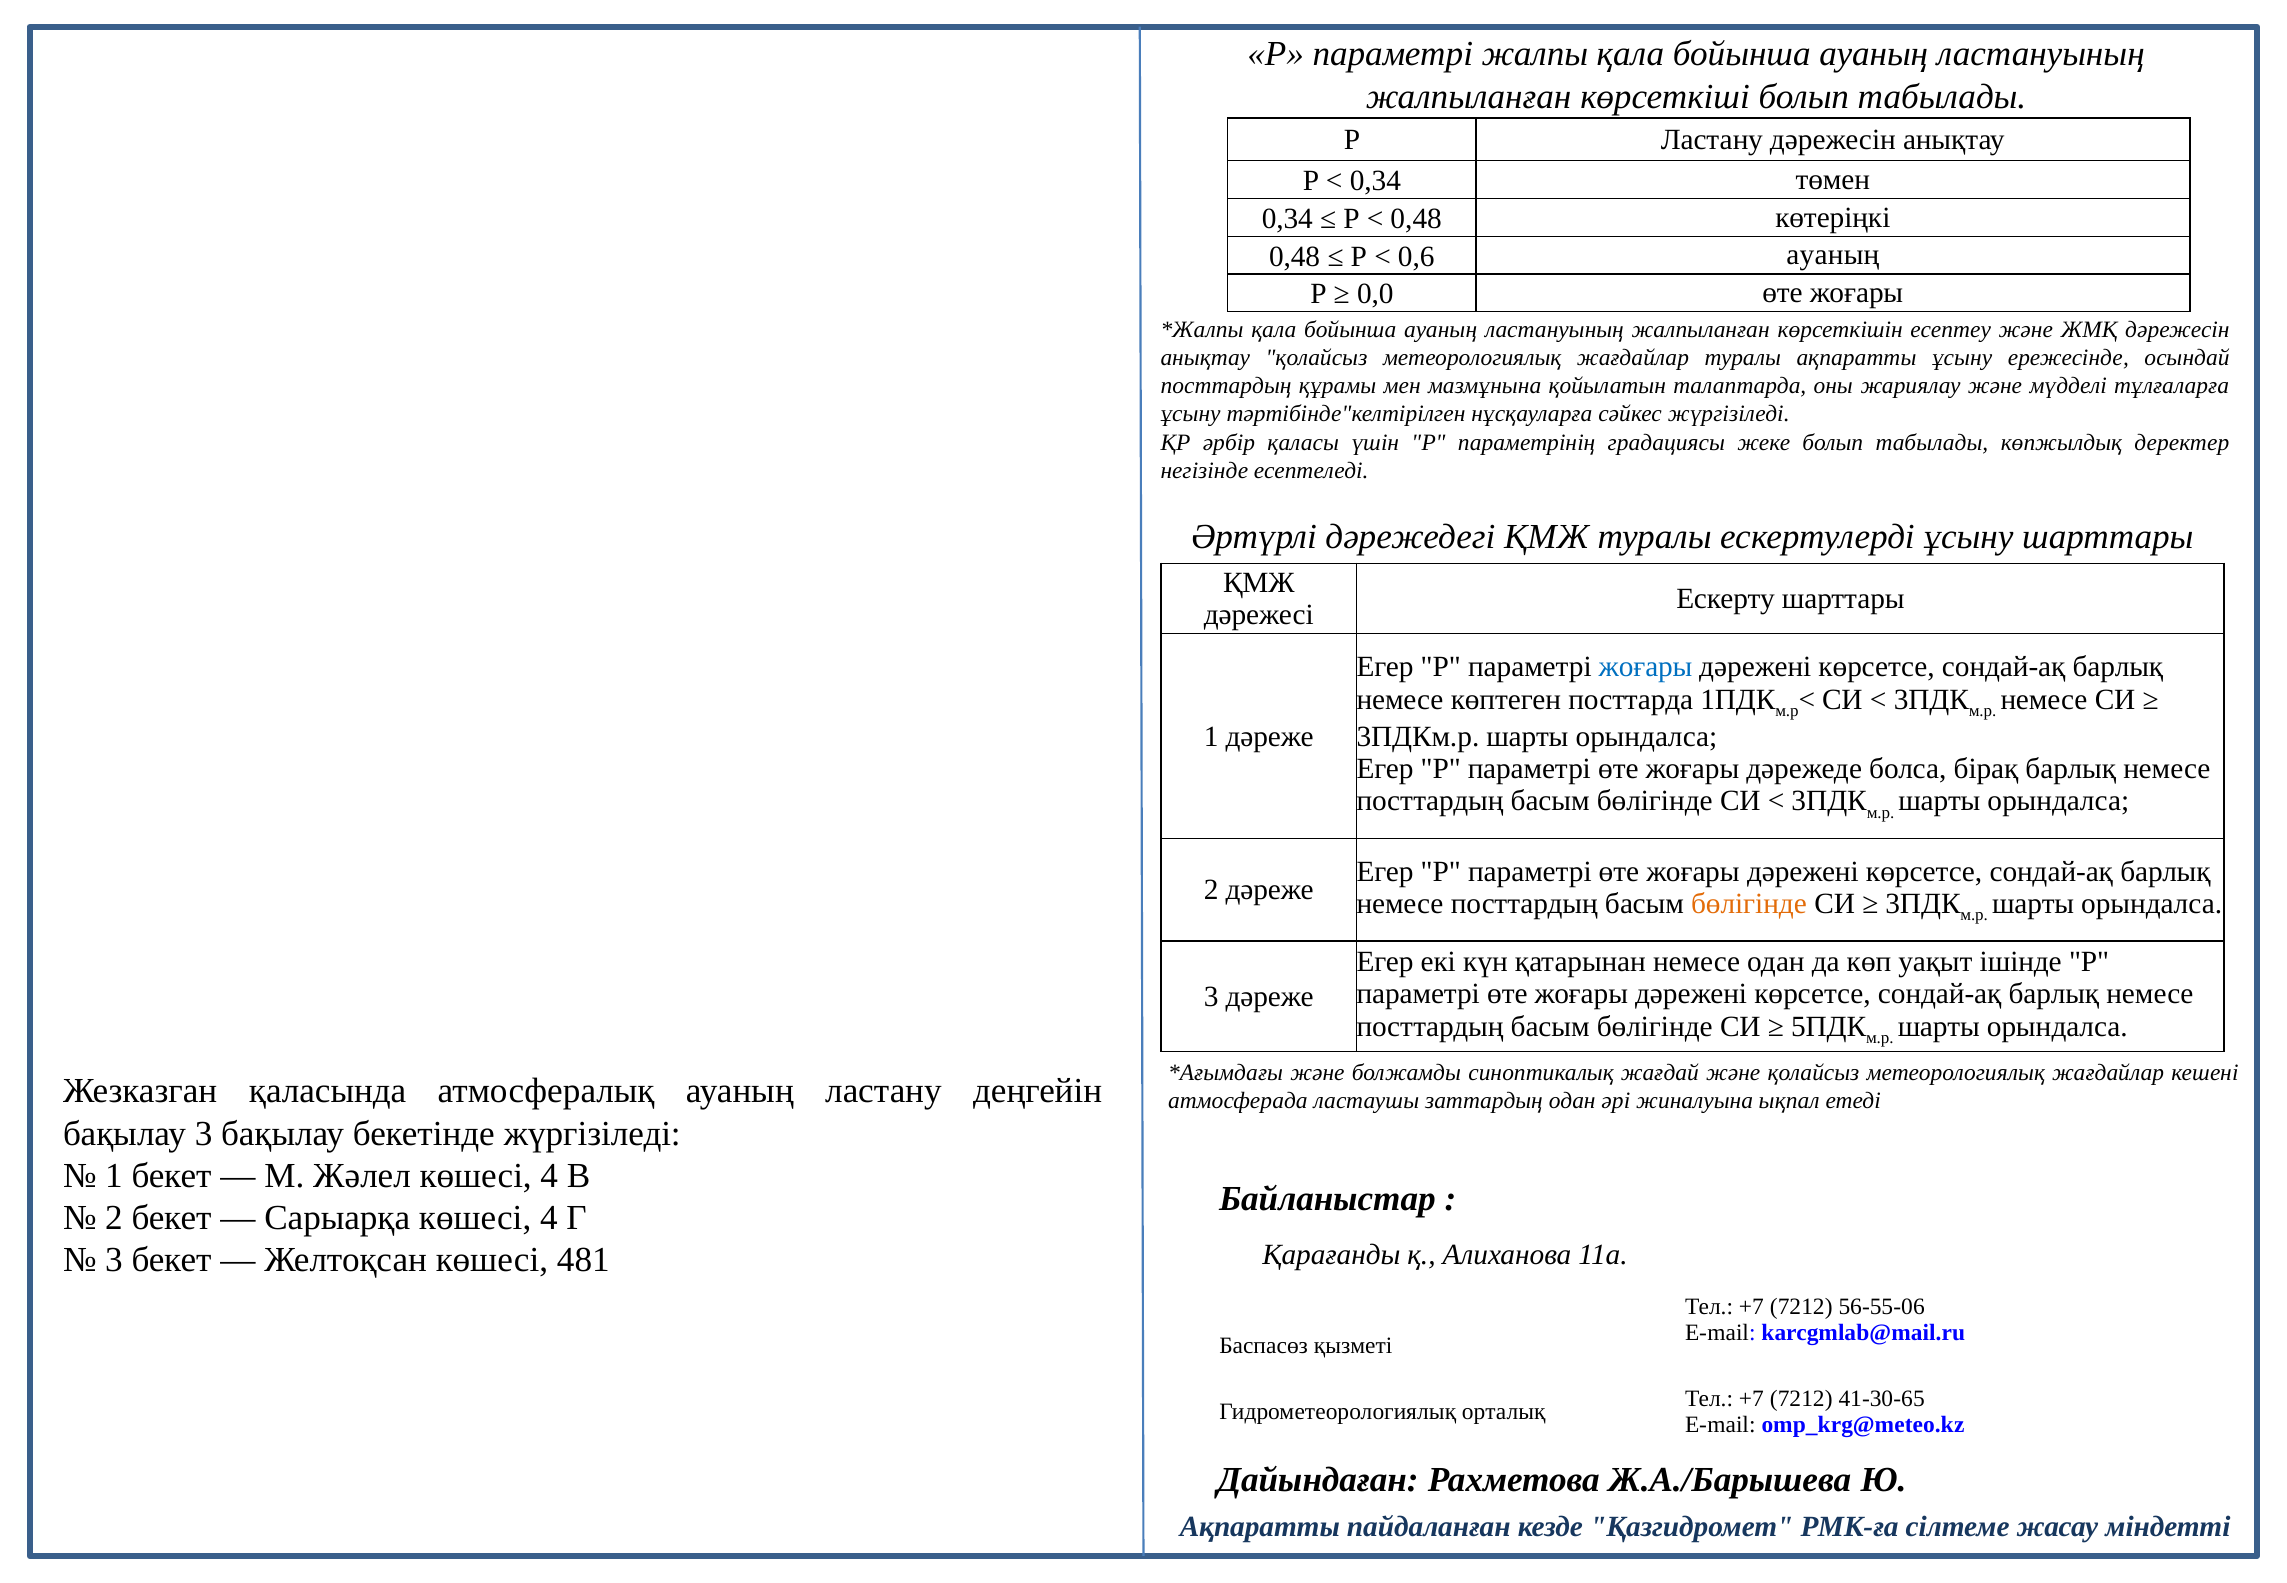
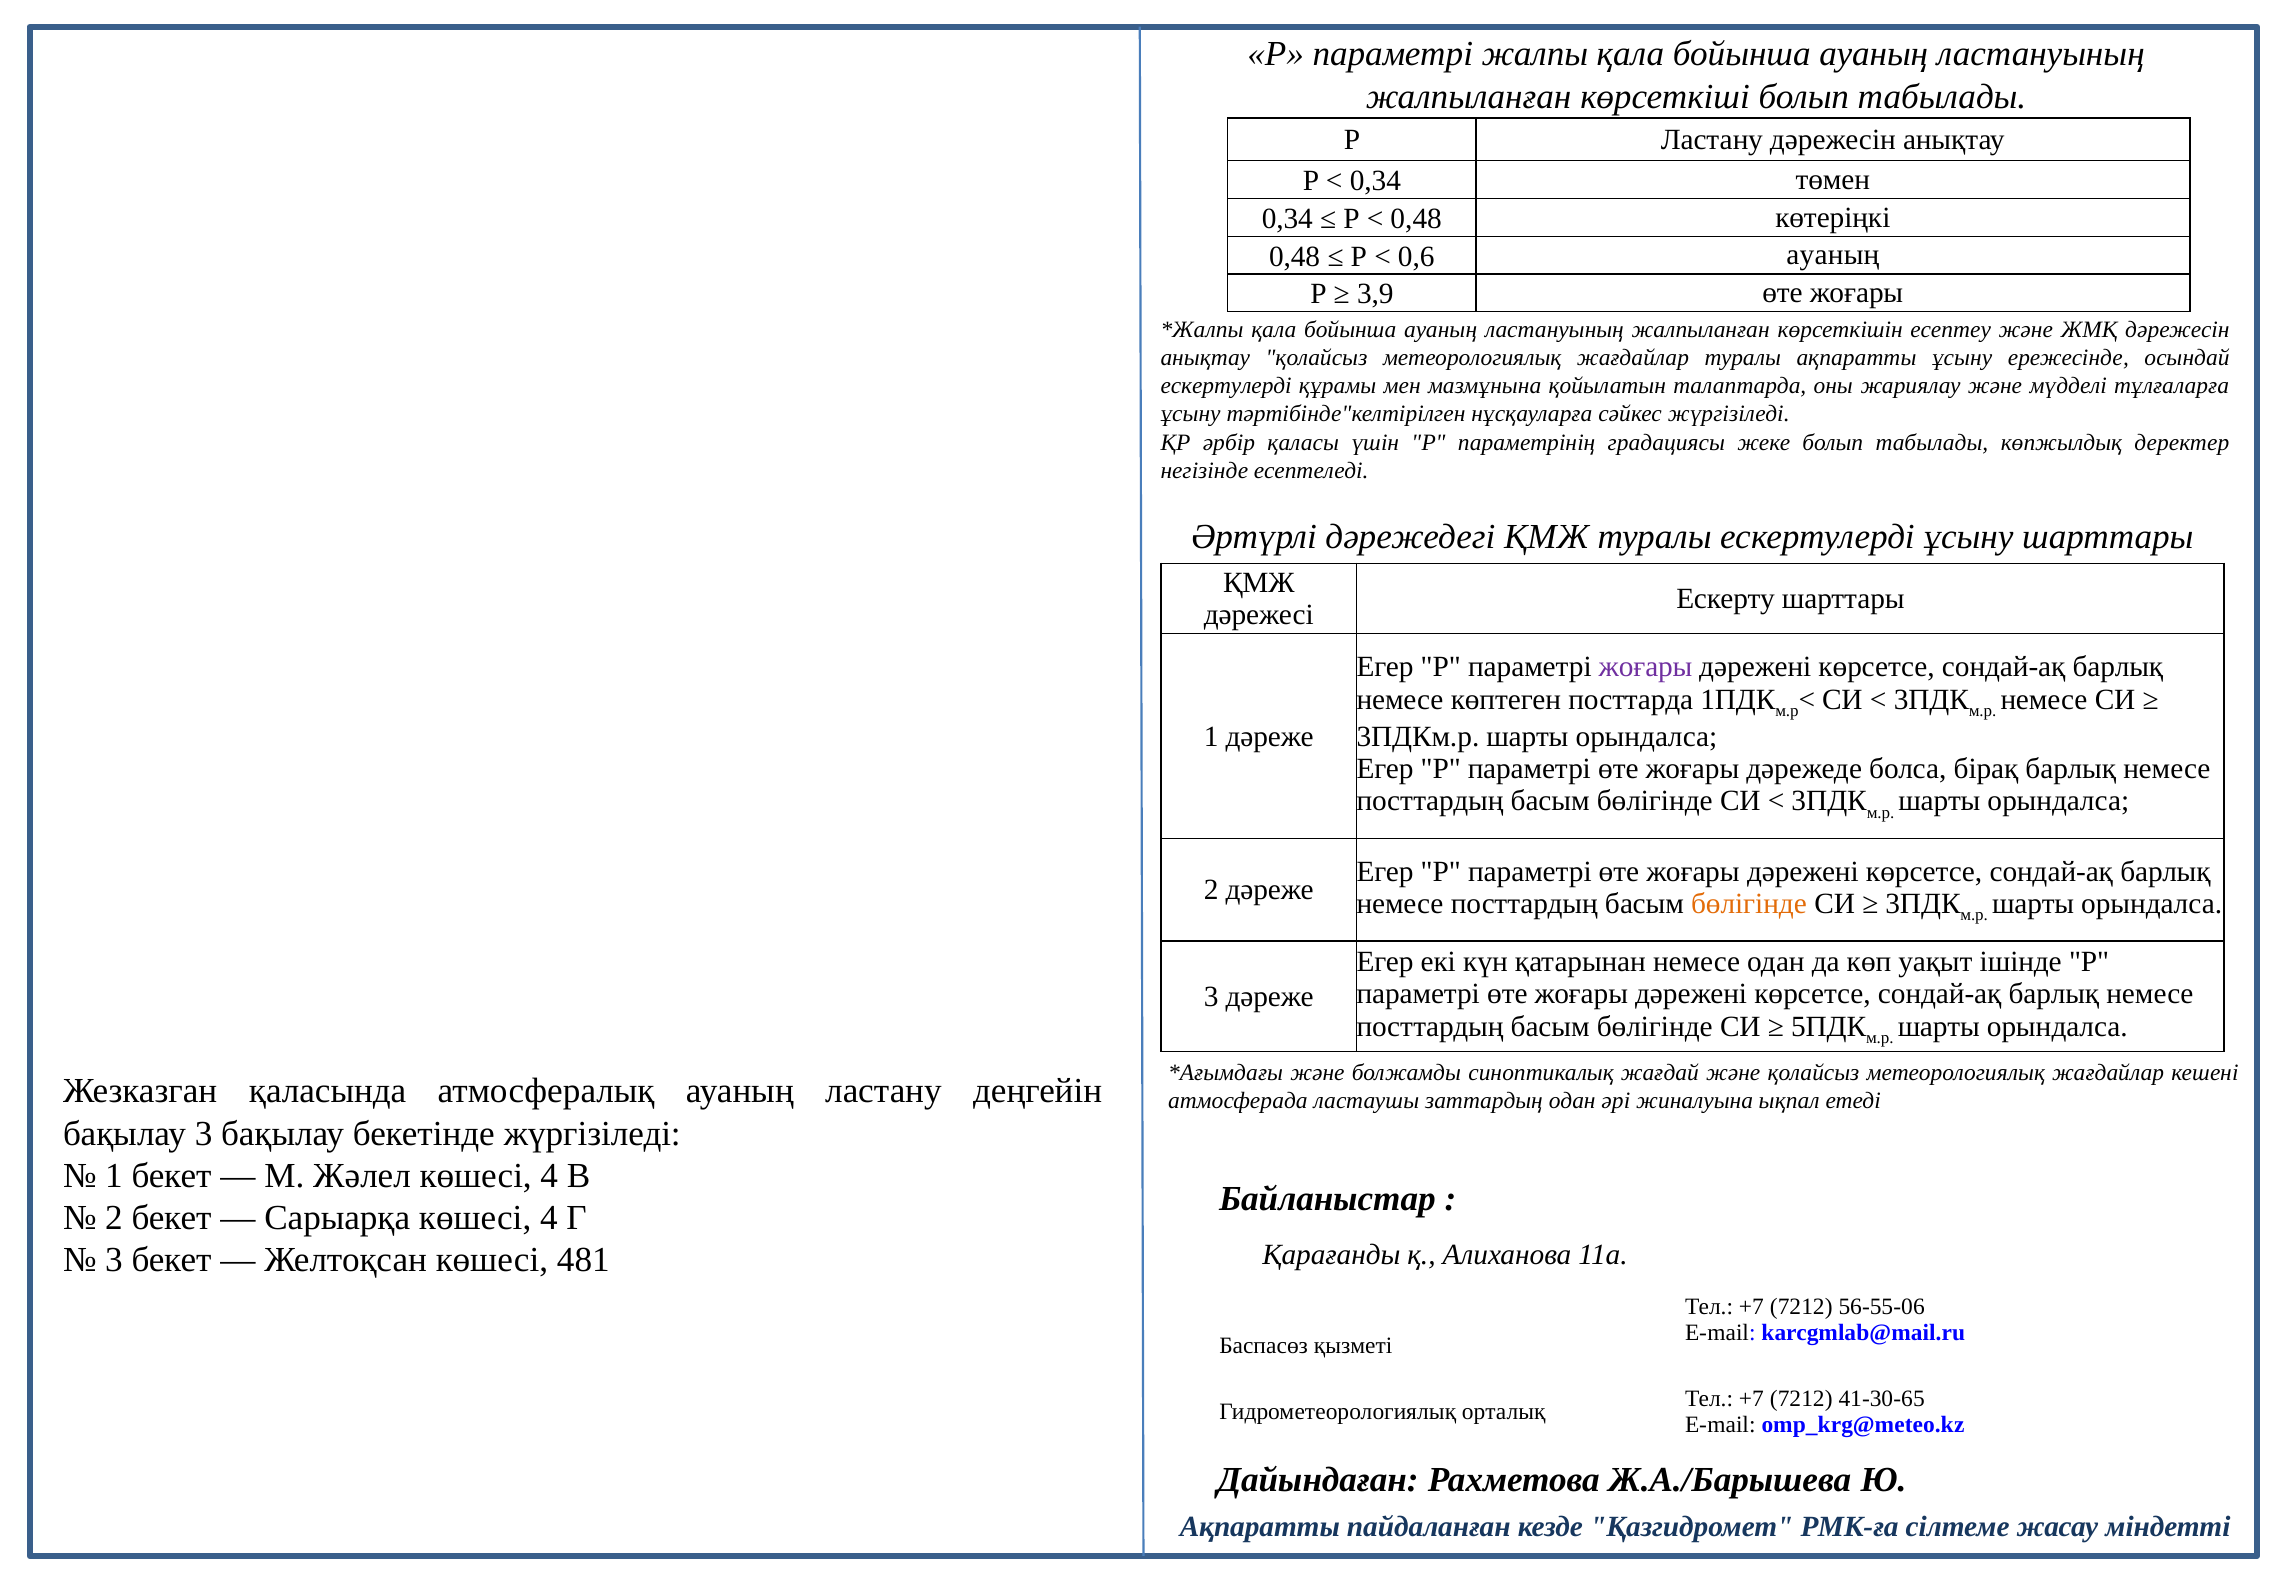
0,0: 0,0 -> 3,9 (1375, 294)
посттардың: посттардың -> ескертулерді (1226, 386)
жоғары colour: blue -> purple (1646, 667)
